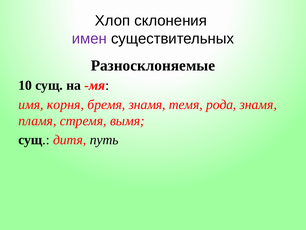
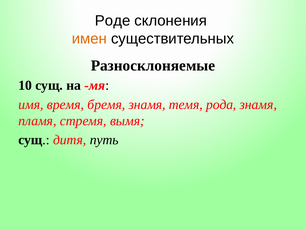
Хлоп: Хлоп -> Роде (113, 21)
имен colour: purple -> orange (89, 39)
корня: корня -> время (66, 104)
